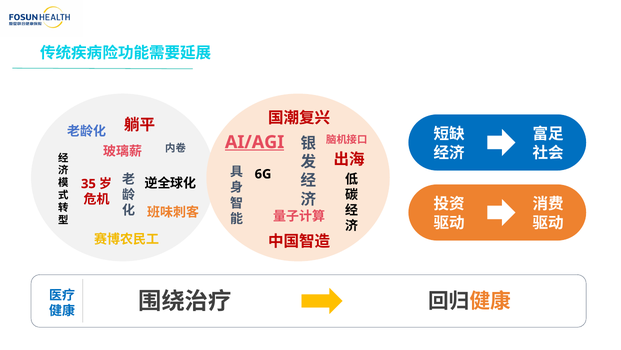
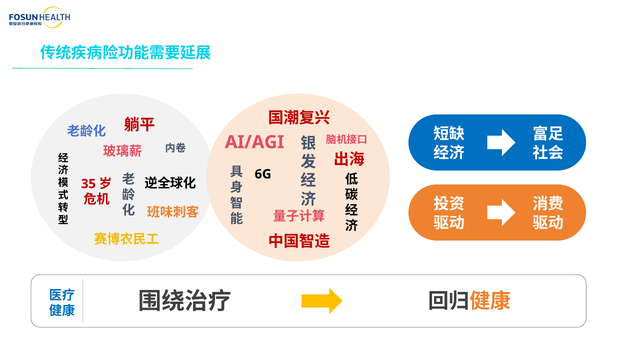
AI/AGI underline: present -> none (255, 142)
